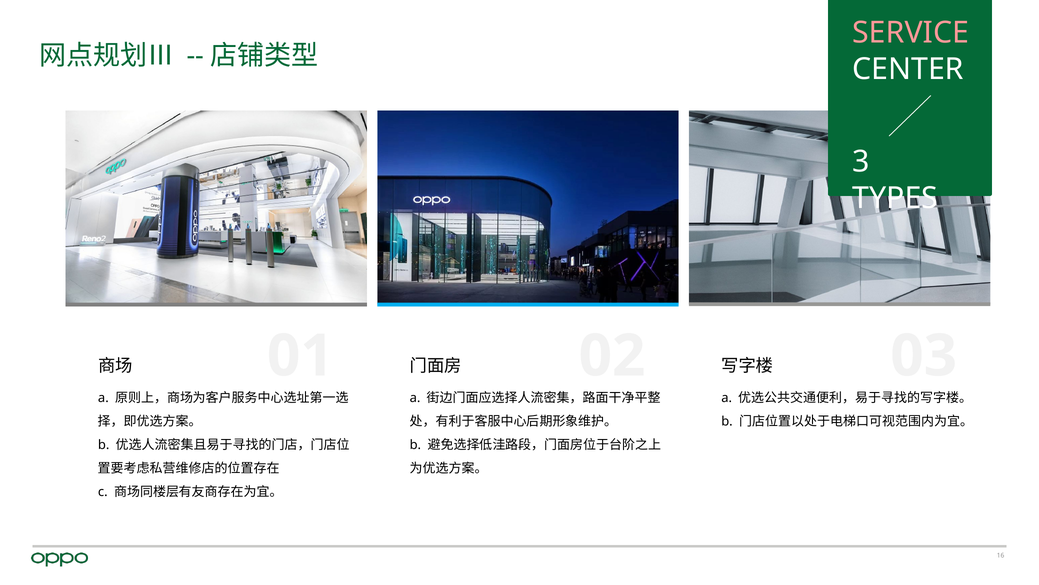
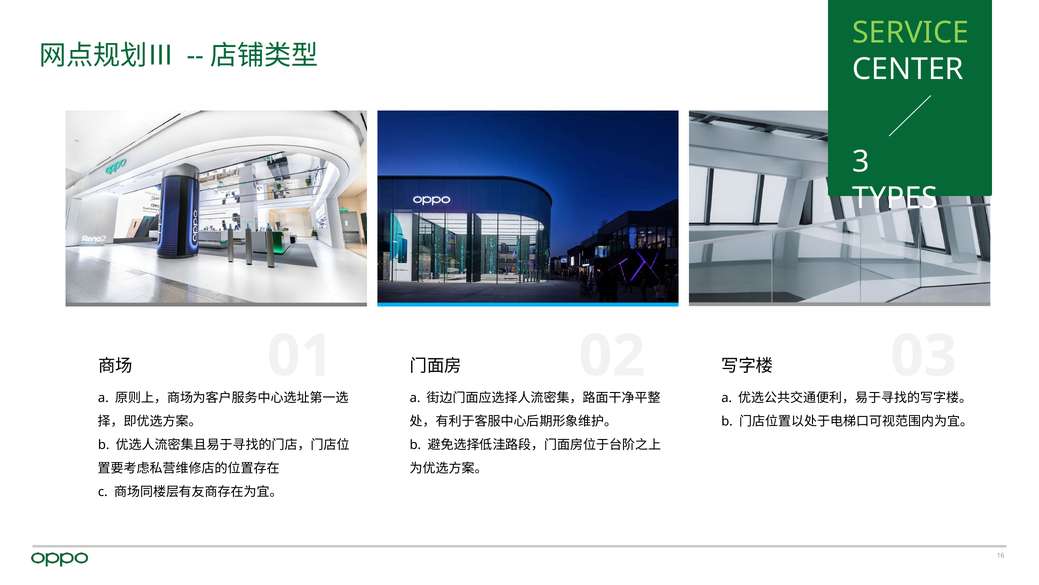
SERVICE colour: pink -> light green (911, 33)
